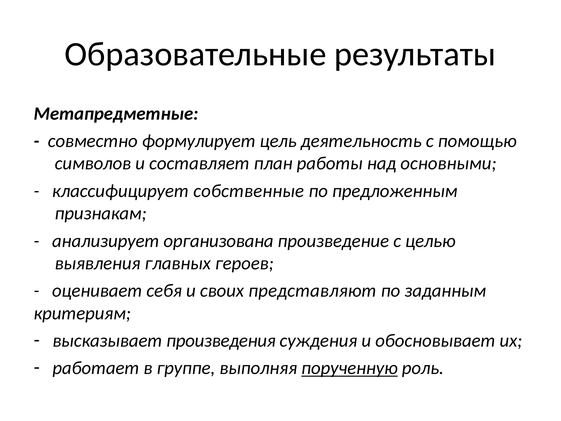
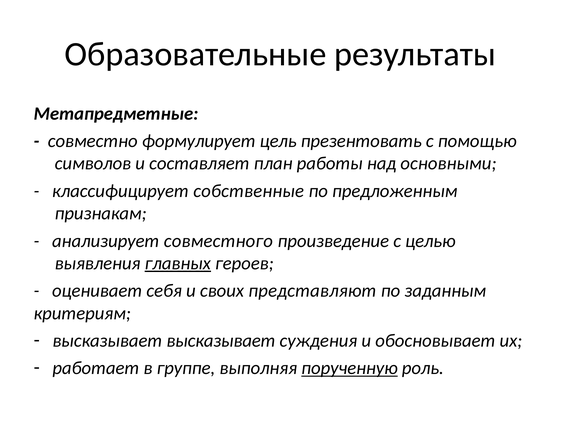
деятельность: деятельность -> презентовать (361, 141)
организована: организована -> совместного (218, 241)
главных underline: none -> present (178, 263)
высказывает произведения: произведения -> высказывает (221, 340)
